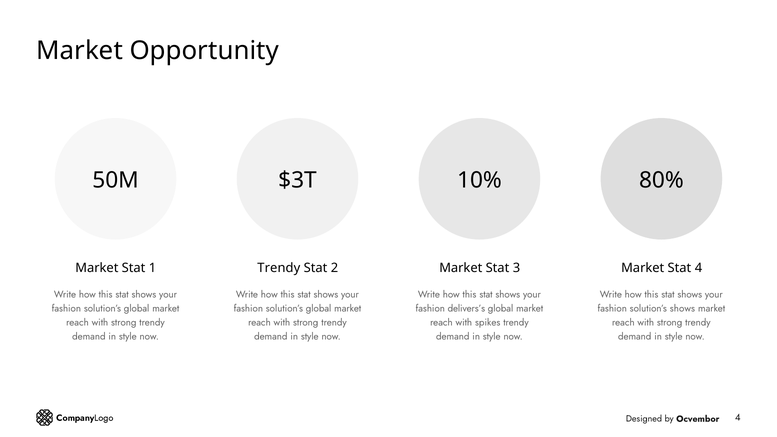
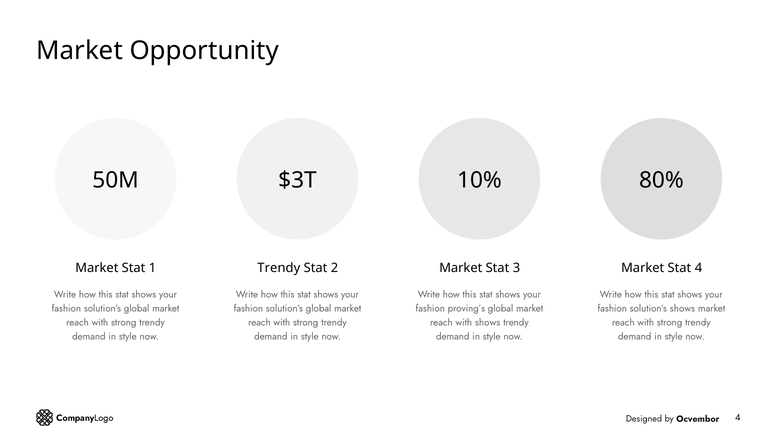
delivers’s: delivers’s -> proving’s (466, 309)
with spikes: spikes -> shows (488, 323)
